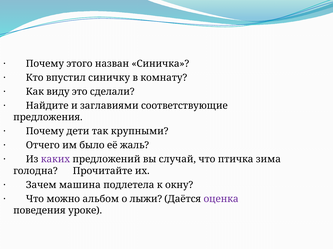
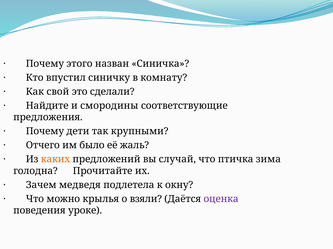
виду: виду -> свой (58, 92)
заглавиями: заглавиями -> смородины (109, 106)
каких colour: purple -> orange (55, 160)
машина: машина -> медведя (80, 185)
альбом: альбом -> крылья (101, 200)
лыжи: лыжи -> взяли (146, 200)
